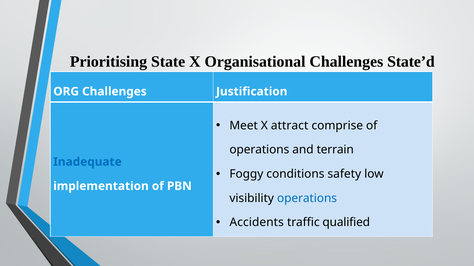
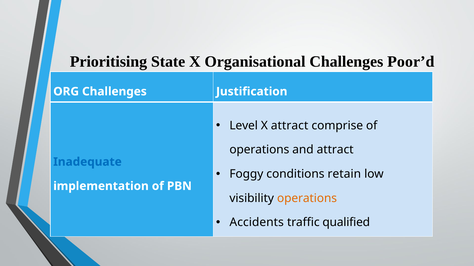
State’d: State’d -> Poor’d (411, 62)
Meet: Meet -> Level (244, 126)
and terrain: terrain -> attract (335, 150)
safety: safety -> retain (344, 174)
operations colour: blue -> orange (307, 199)
